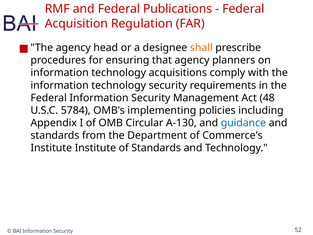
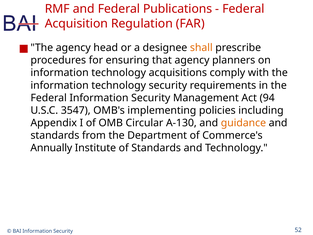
48: 48 -> 94 (267, 98)
5784: 5784 -> 3547 (76, 110)
guidance colour: blue -> orange (243, 123)
Institute: Institute -> Annually (51, 148)
